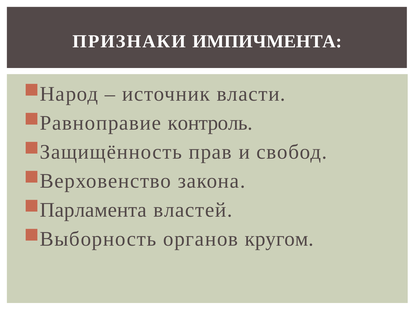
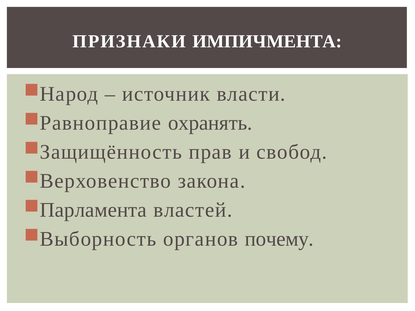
контроль: контроль -> охранять (210, 123)
кругом: кругом -> почему (279, 239)
